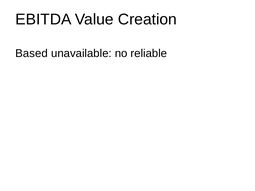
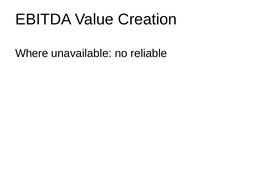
Based: Based -> Where (32, 53)
